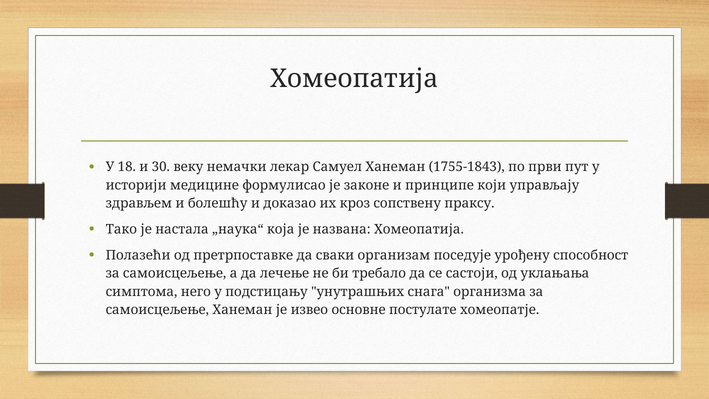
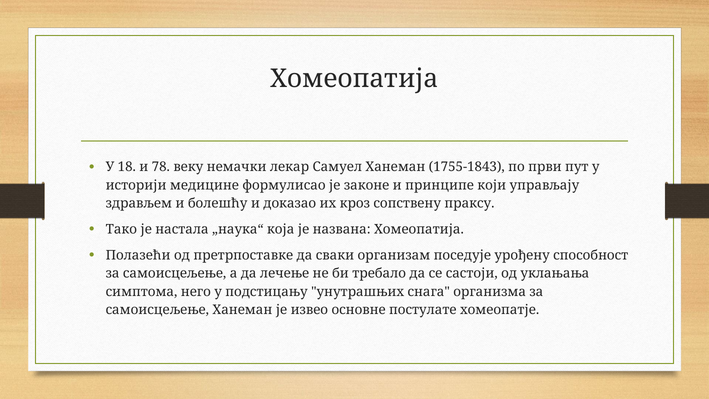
30: 30 -> 78 (161, 167)
